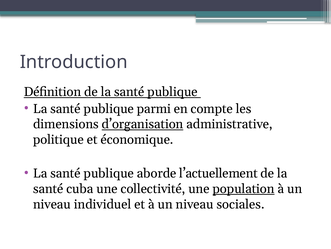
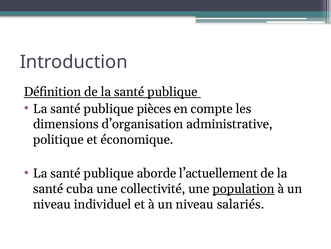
parmi: parmi -> pièces (154, 108)
d’organisation underline: present -> none (143, 124)
sociales: sociales -> salariés (241, 204)
